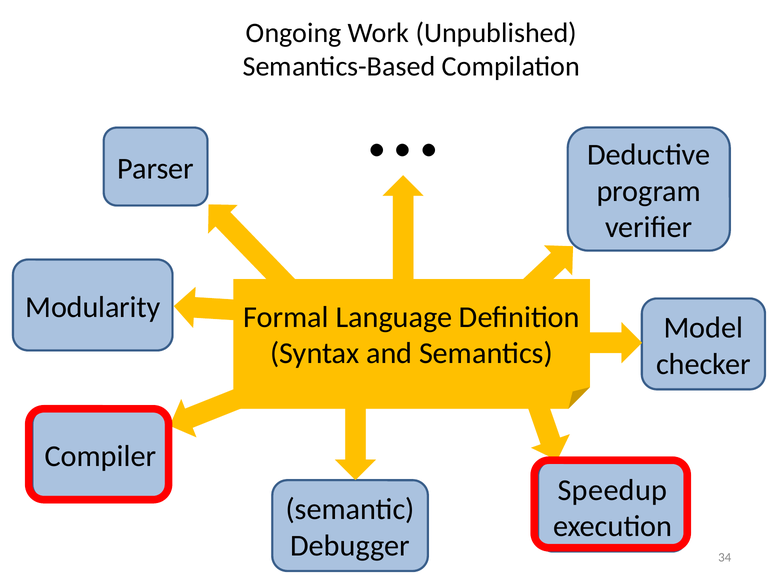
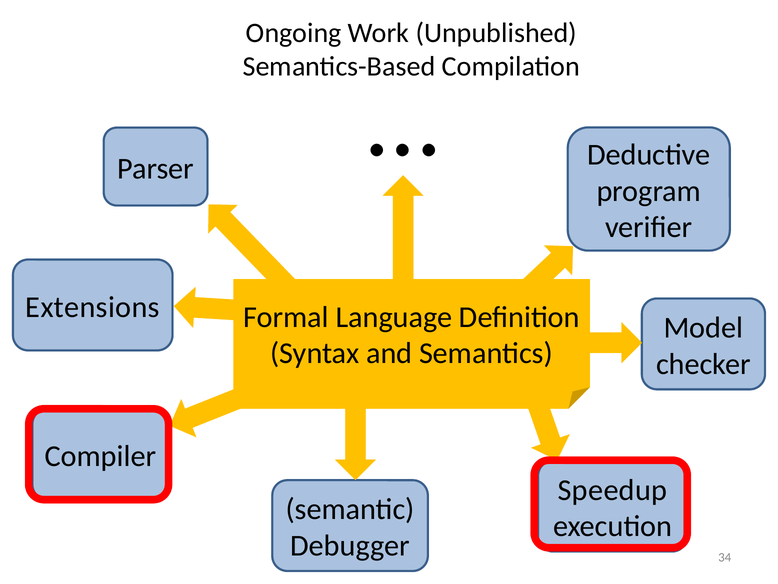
Modularity: Modularity -> Extensions (93, 307)
